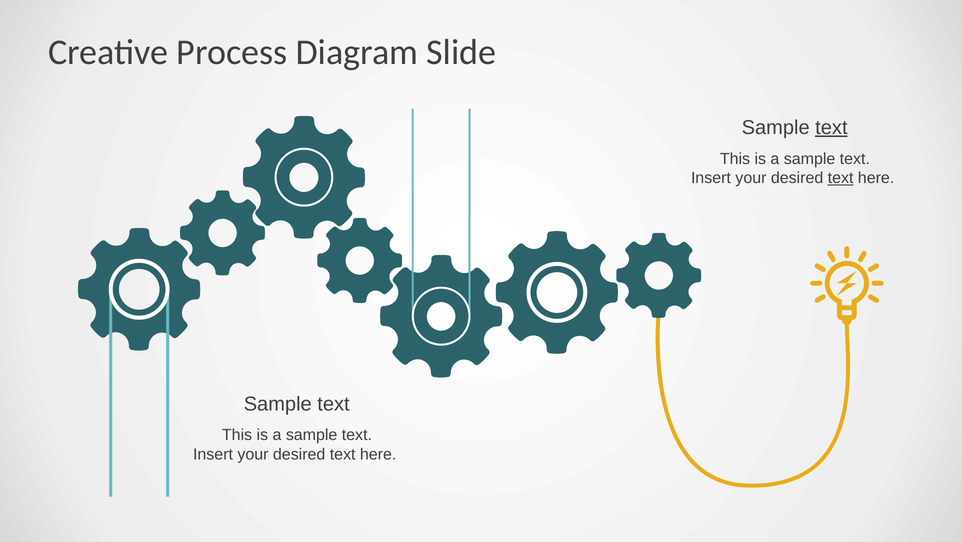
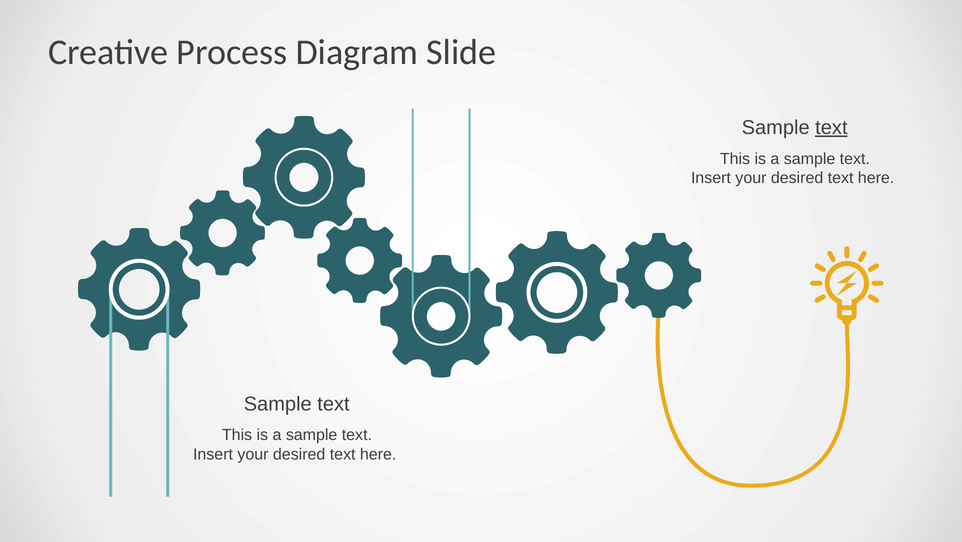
text underline: present -> none (841, 178)
